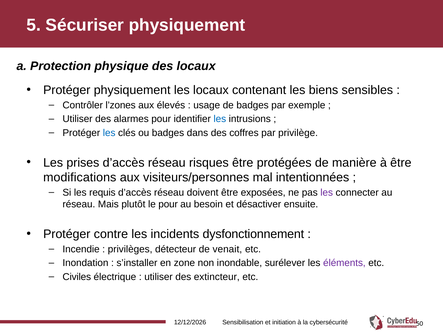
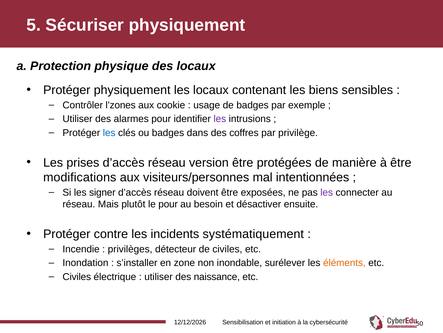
élevés: élevés -> cookie (171, 105)
les colour: blue -> purple (220, 119)
risques: risques -> version (209, 162)
requis: requis -> signer (102, 192)
dysfonctionnement: dysfonctionnement -> systématiquement (253, 234)
de venait: venait -> civiles (227, 249)
éléments colour: purple -> orange (344, 262)
extincteur: extincteur -> naissance (217, 276)
